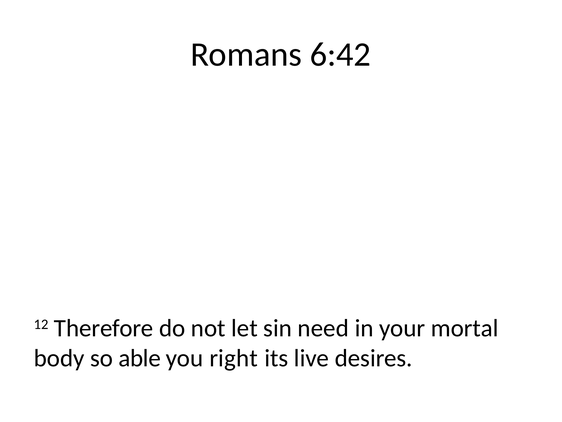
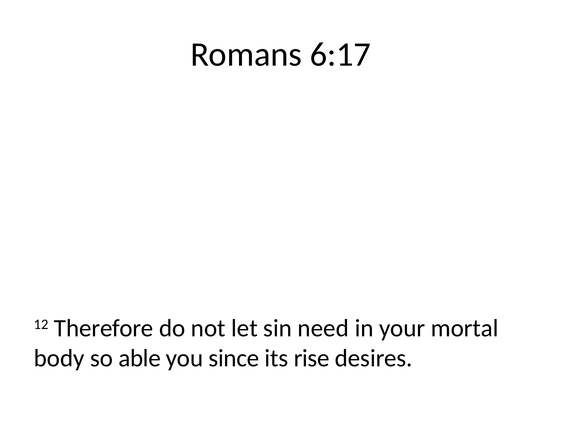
6:42: 6:42 -> 6:17 (340, 54)
right: right -> since (234, 358)
live: live -> rise (312, 358)
